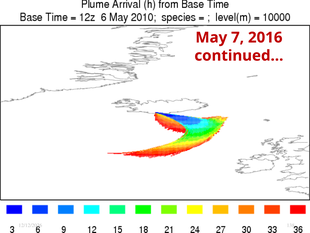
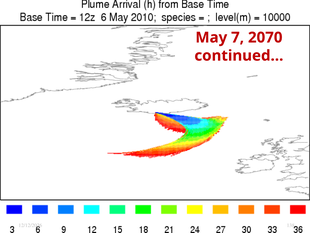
2016: 2016 -> 2070 (265, 37)
